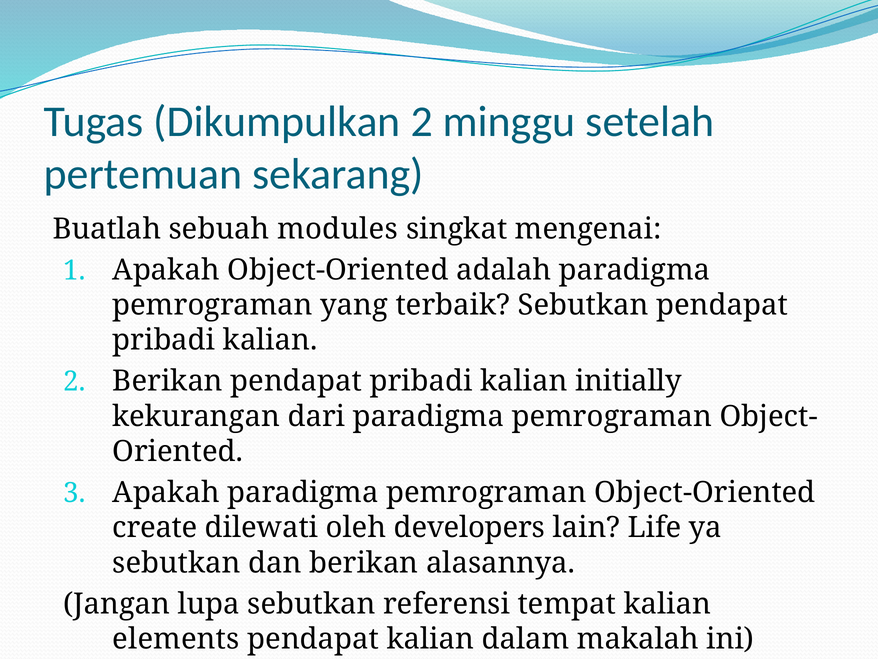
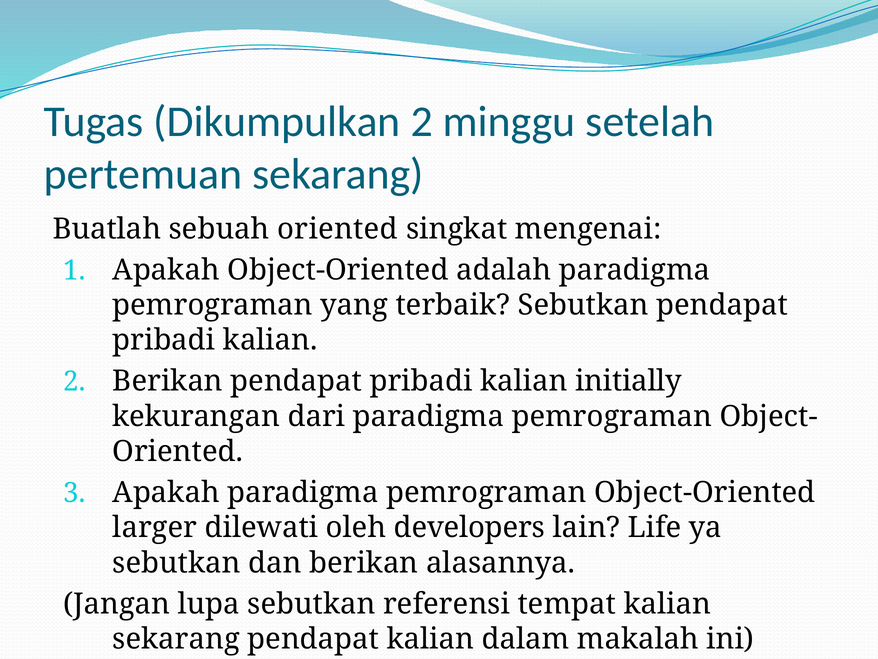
sebuah modules: modules -> oriented (338, 229)
create: create -> larger (155, 527)
elements: elements -> sekarang (176, 639)
